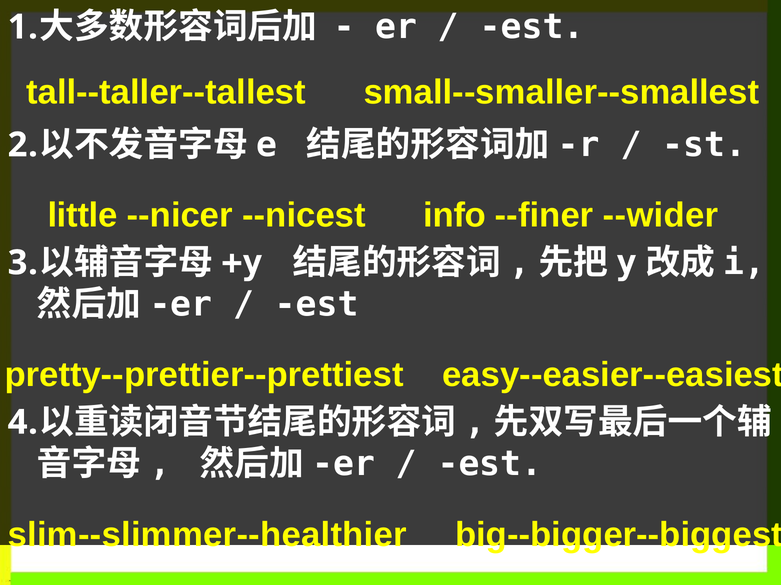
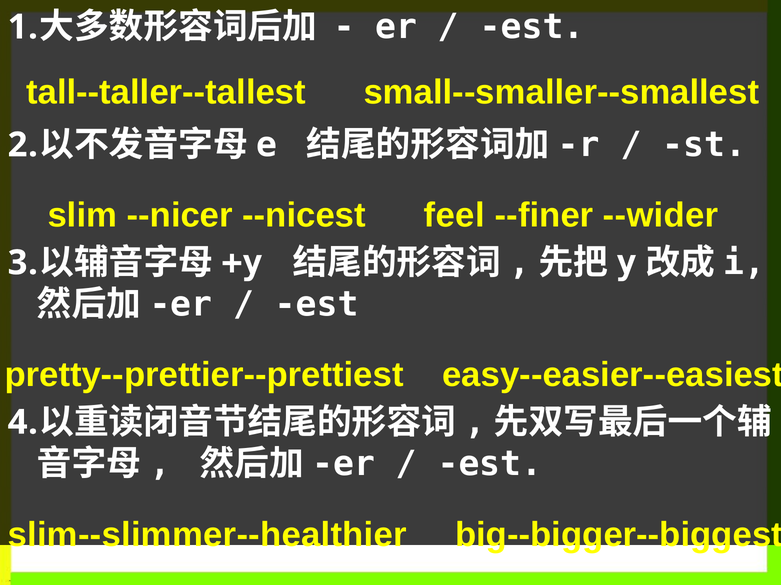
little: little -> slim (82, 215)
info: info -> feel (454, 215)
